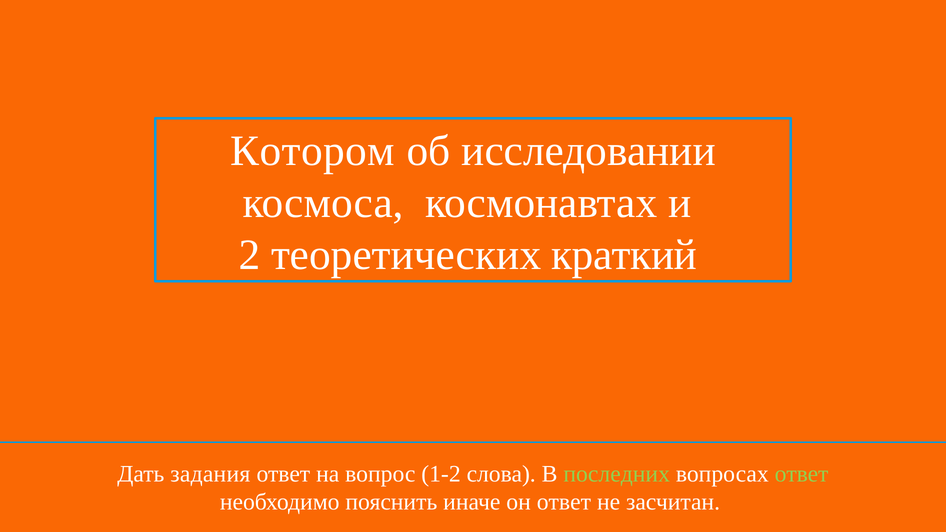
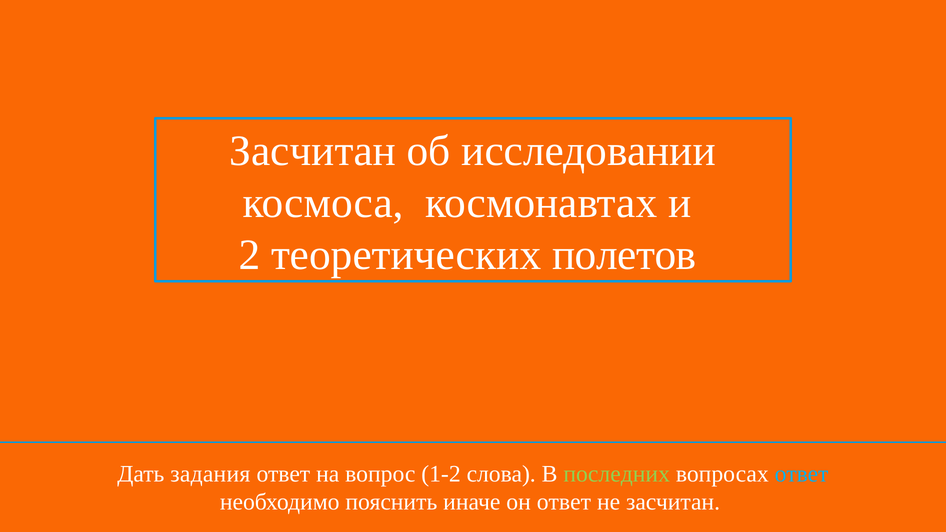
Котором: Котором -> Засчитан (313, 151)
краткий: краткий -> полетов (624, 255)
ответ colour: light green -> light blue (802, 474)
